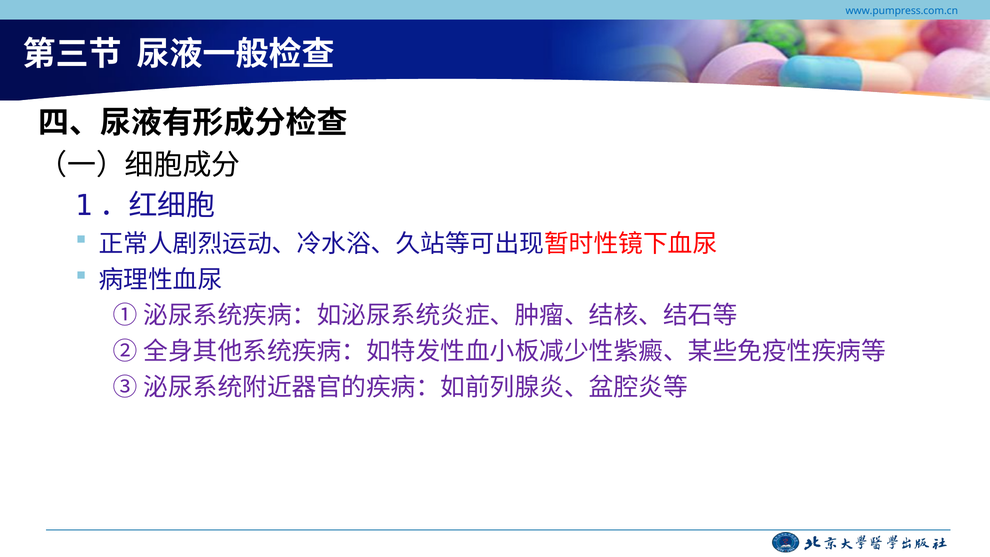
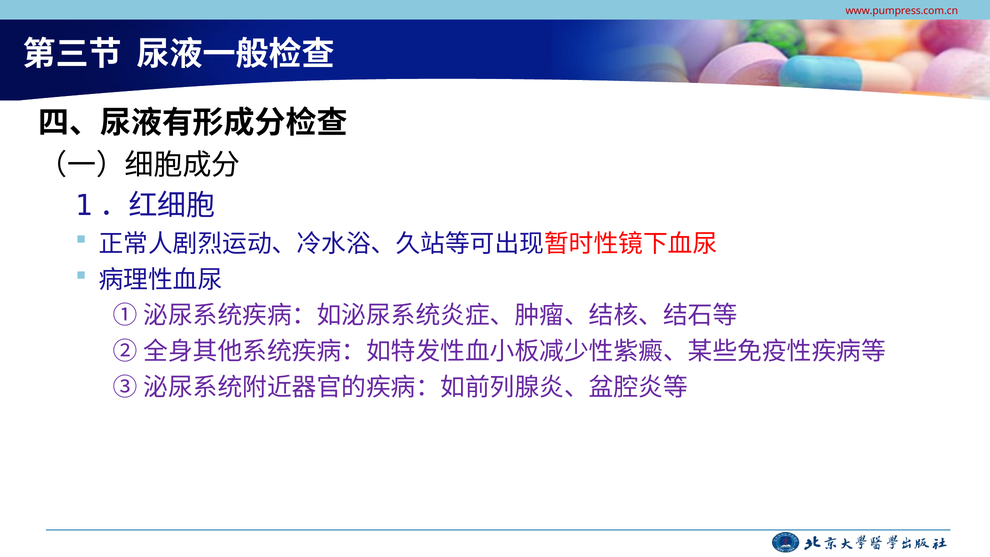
www.pumpress.com.cn colour: blue -> red (902, 11)
